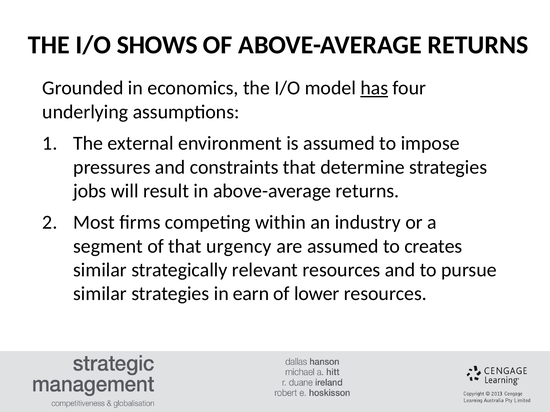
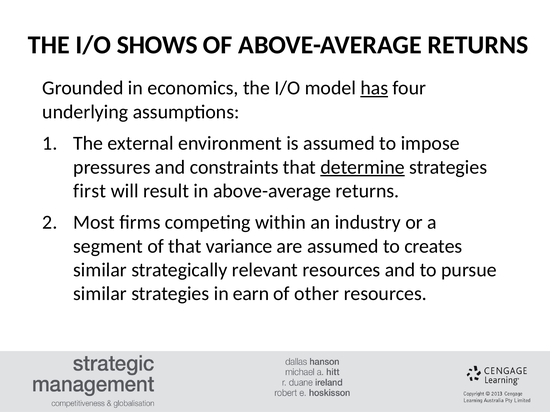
determine underline: none -> present (363, 167)
jobs: jobs -> first (90, 191)
urgency: urgency -> variance (239, 246)
lower: lower -> other (317, 294)
